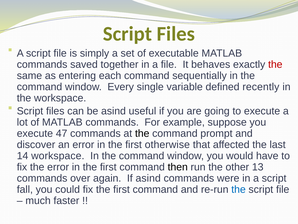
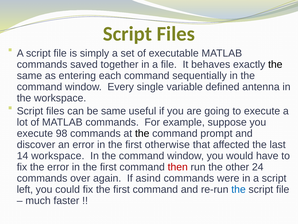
the colour: red -> black (275, 64)
recently: recently -> antenna (261, 87)
be asind: asind -> same (114, 111)
47: 47 -> 98 (62, 133)
then colour: black -> red (178, 167)
13: 13 -> 24 (258, 167)
fall: fall -> left (25, 189)
